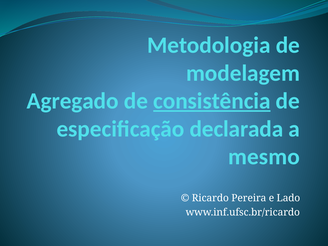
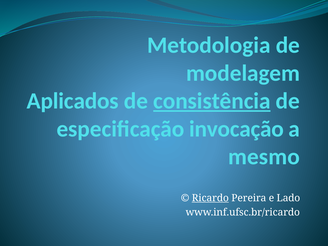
Agregado: Agregado -> Aplicados (73, 101)
declarada: declarada -> invocação (236, 129)
Ricardo underline: none -> present (210, 198)
